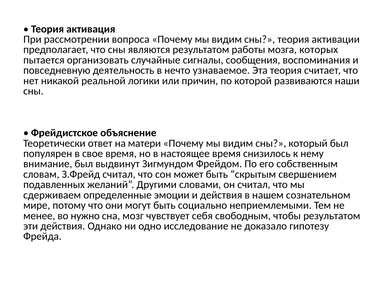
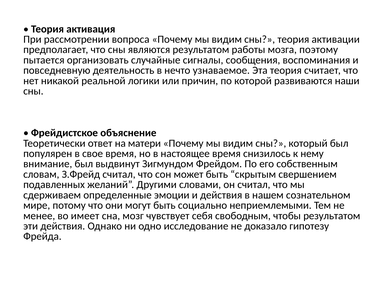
которых: которых -> поэтому (319, 50)
нужно: нужно -> имеет (85, 216)
